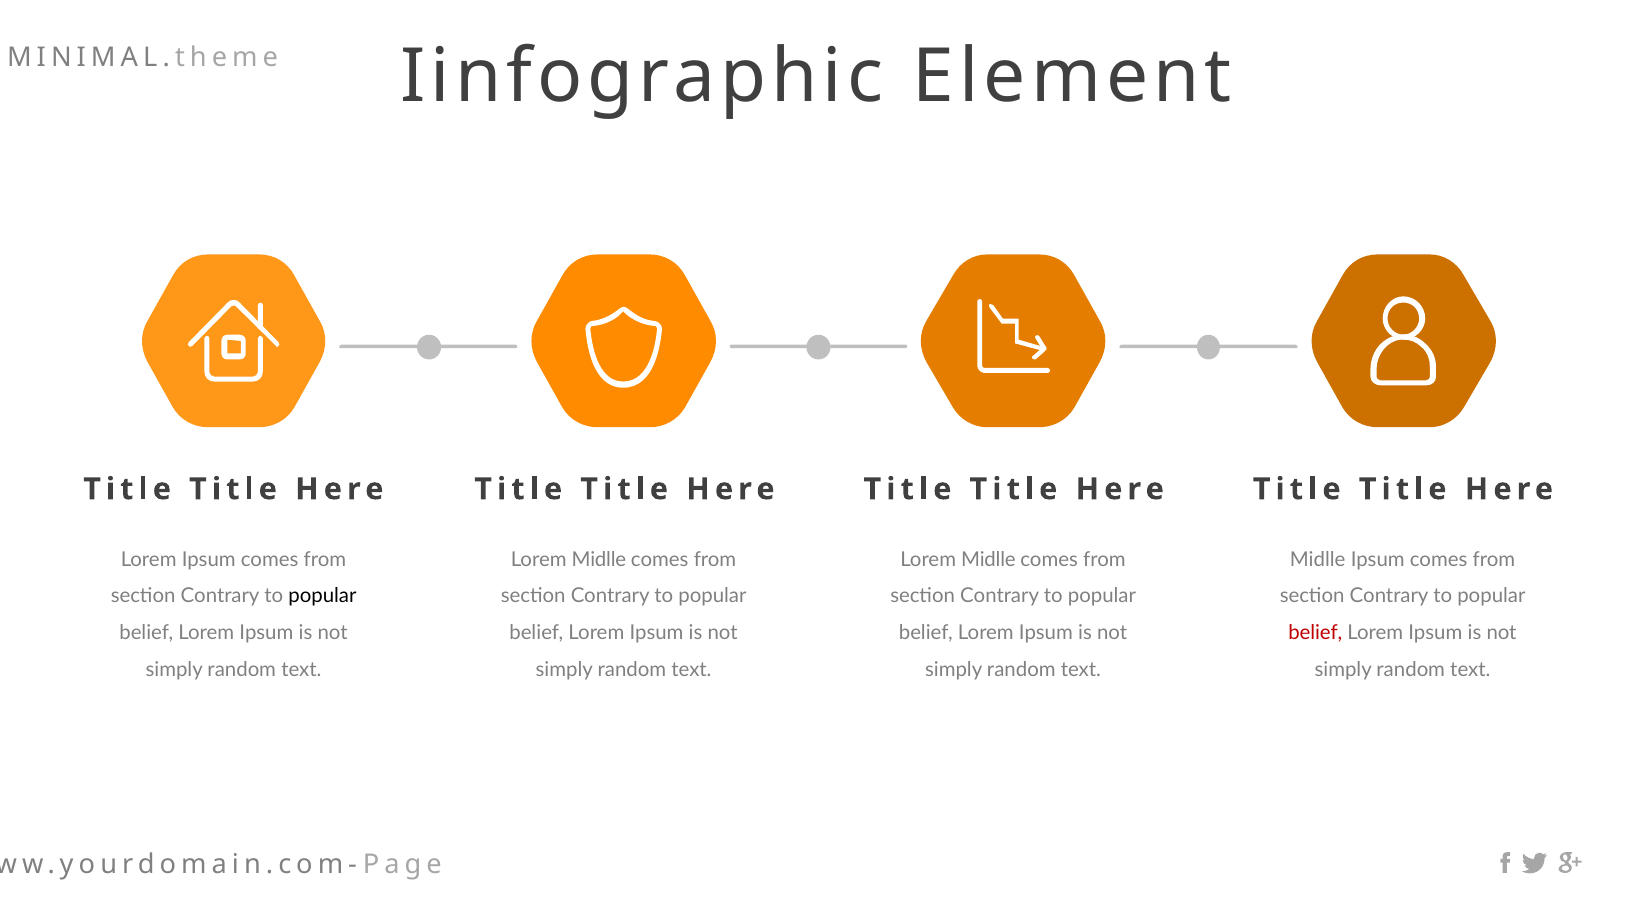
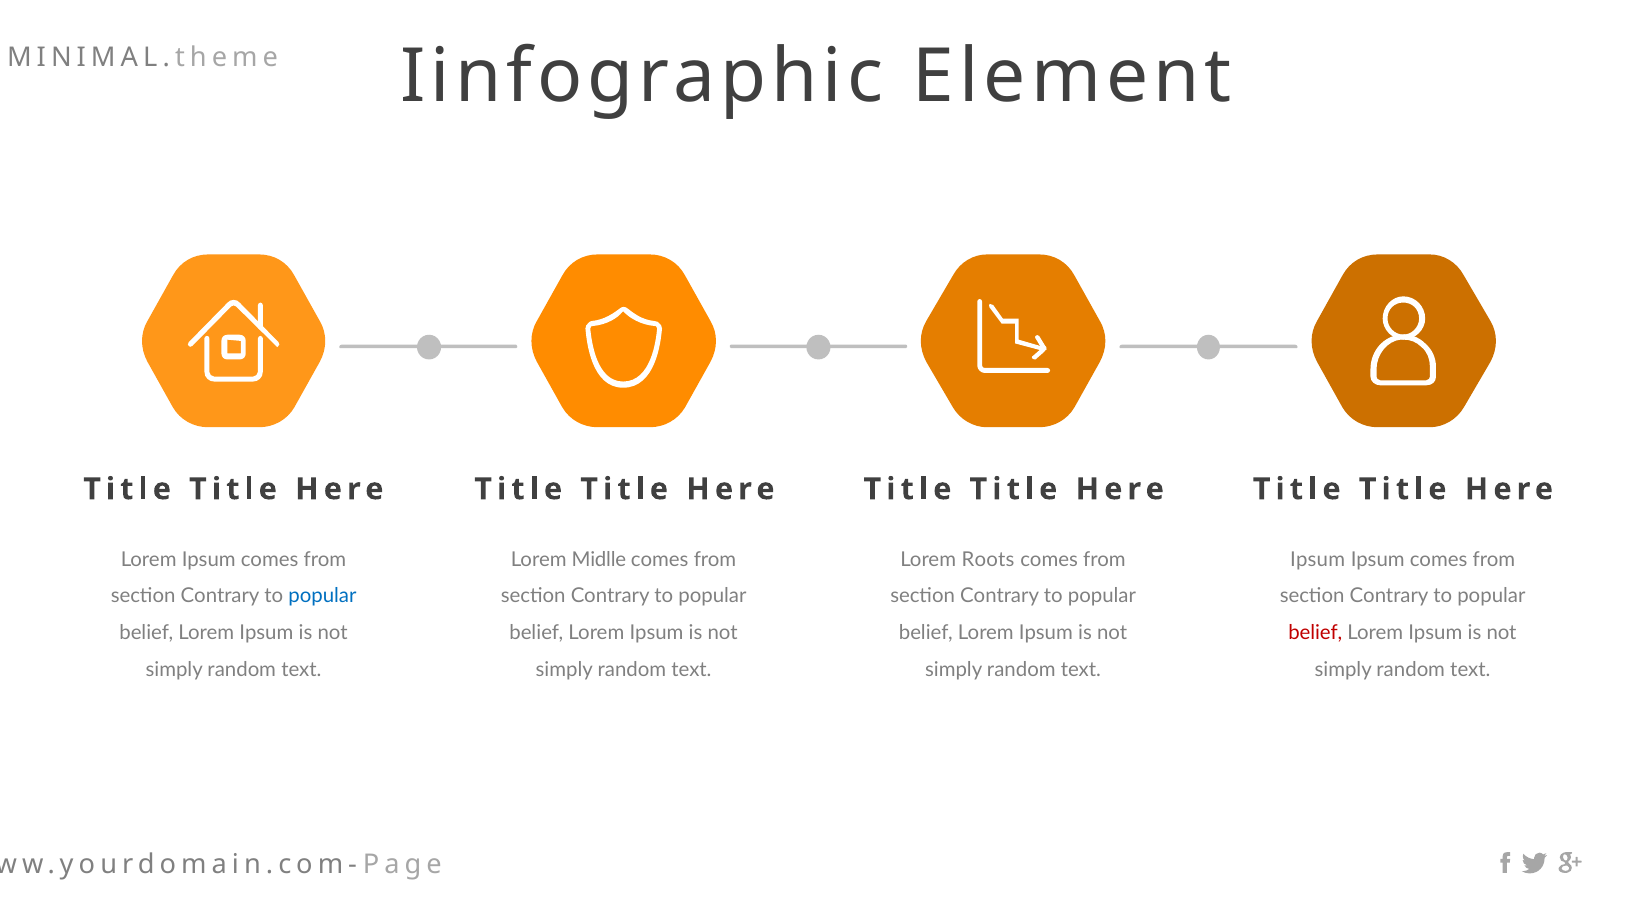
Midlle: Midlle -> Roots (988, 559)
Midlle: Midlle -> Ipsum (1318, 559)
popular colour: black -> blue (322, 596)
